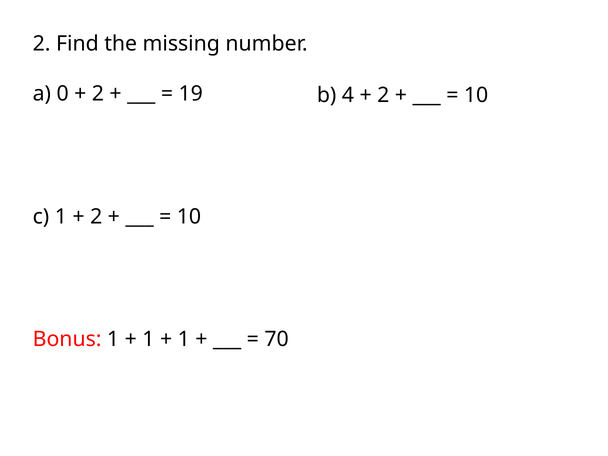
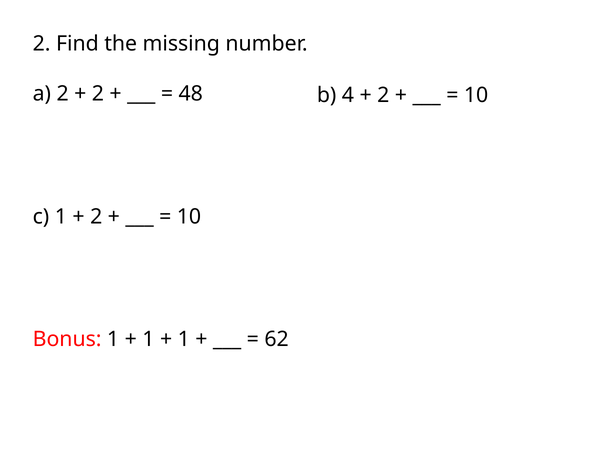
a 0: 0 -> 2 (63, 94)
19: 19 -> 48 (191, 94)
70: 70 -> 62 (277, 339)
